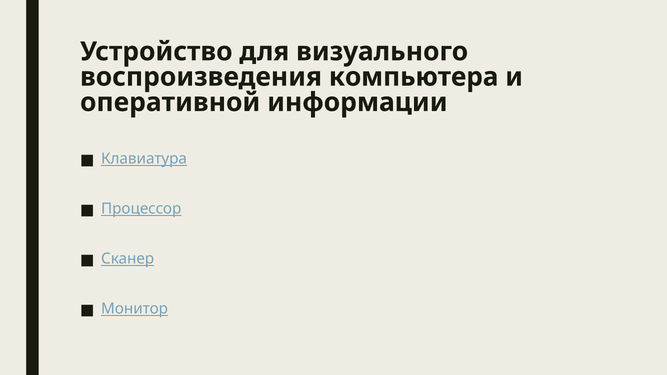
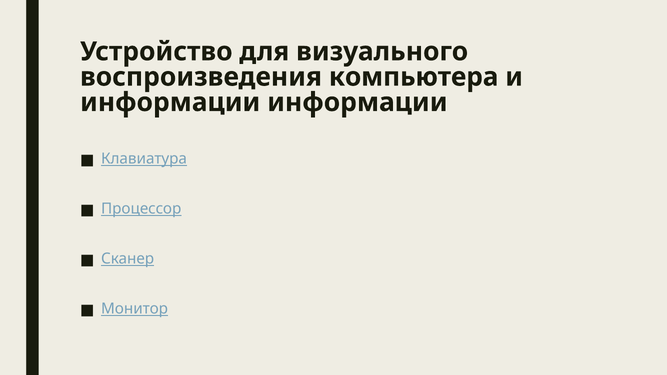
оперативной: оперативной -> информации (170, 102)
